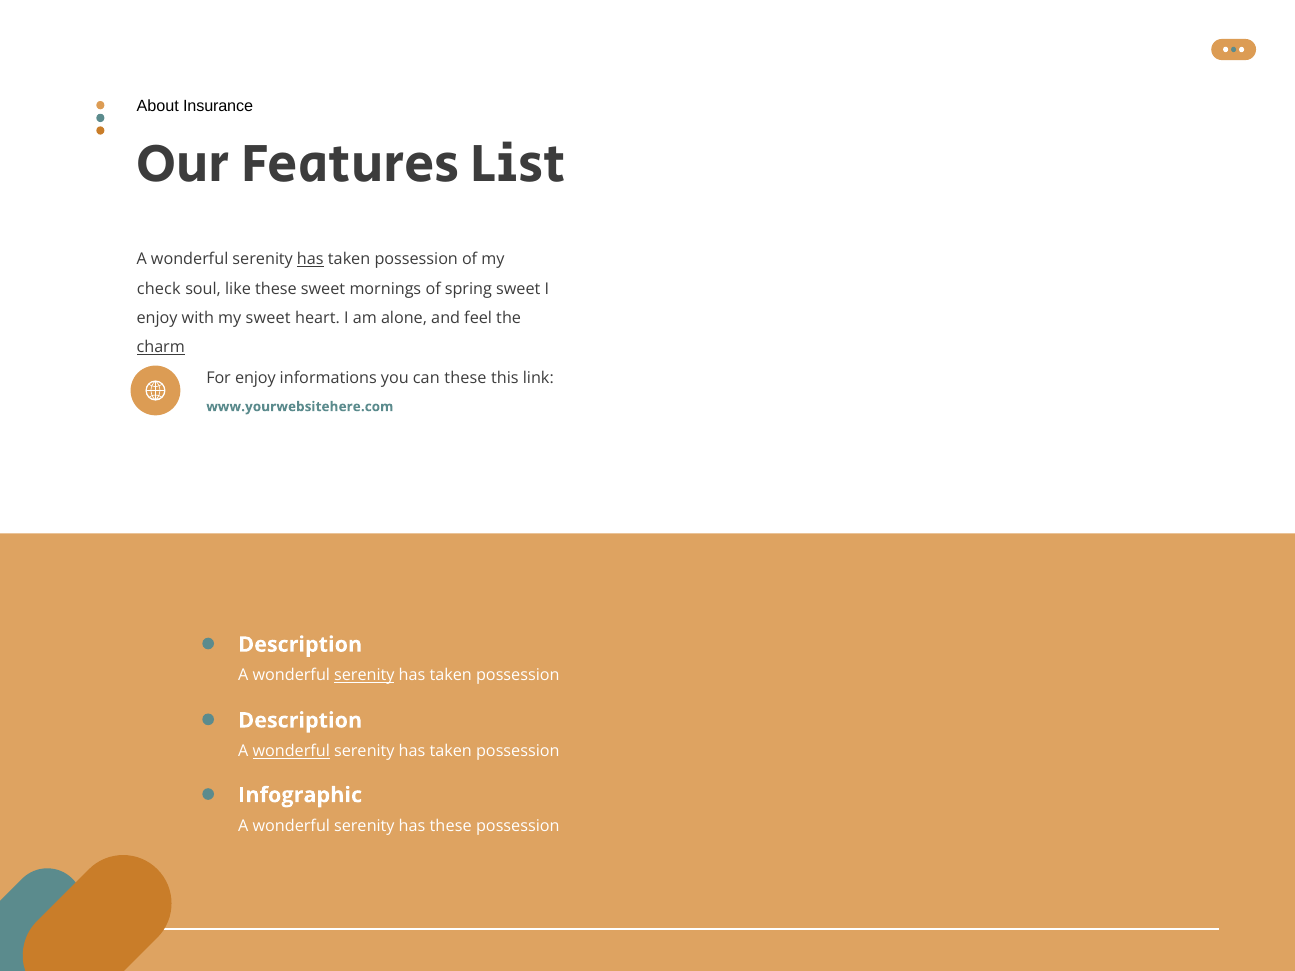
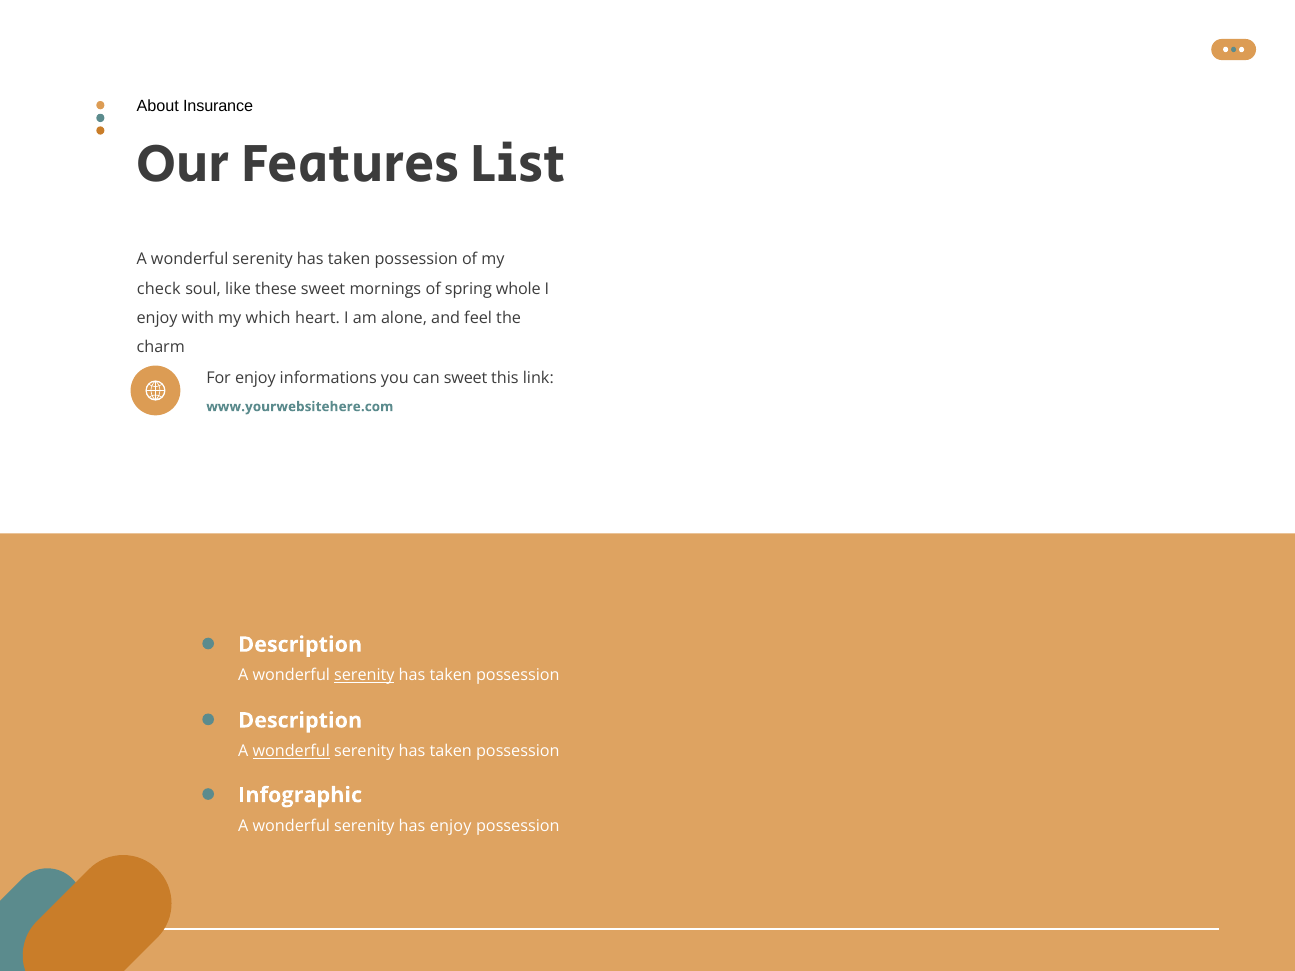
has underline: present -> none (310, 260)
spring sweet: sweet -> whole (518, 289)
my sweet: sweet -> which (268, 318)
charm underline: present -> none (161, 347)
can these: these -> sweet (466, 378)
has these: these -> enjoy (451, 826)
